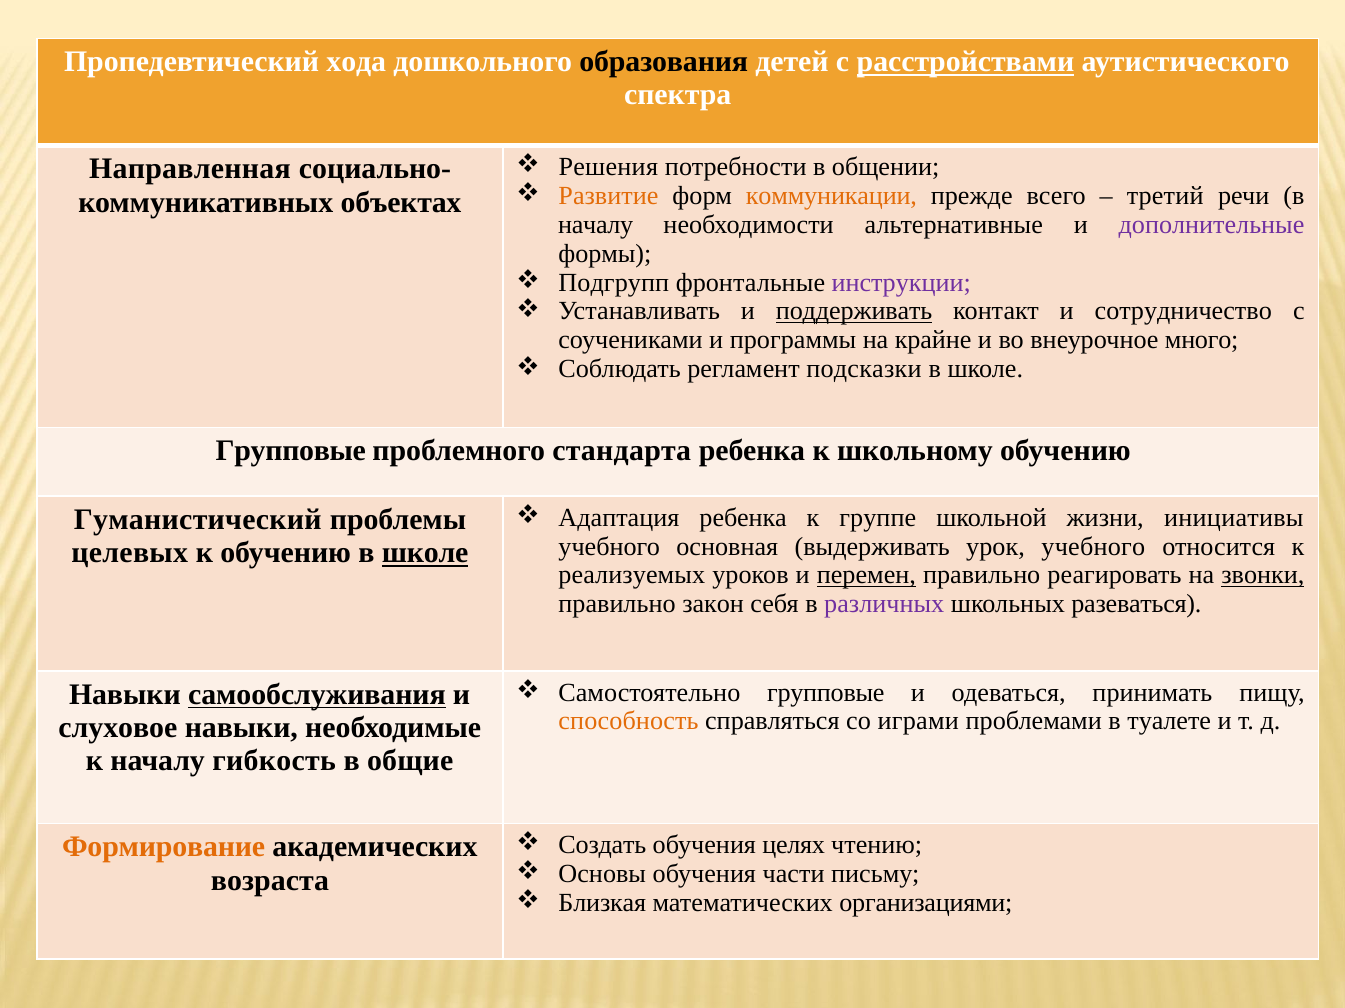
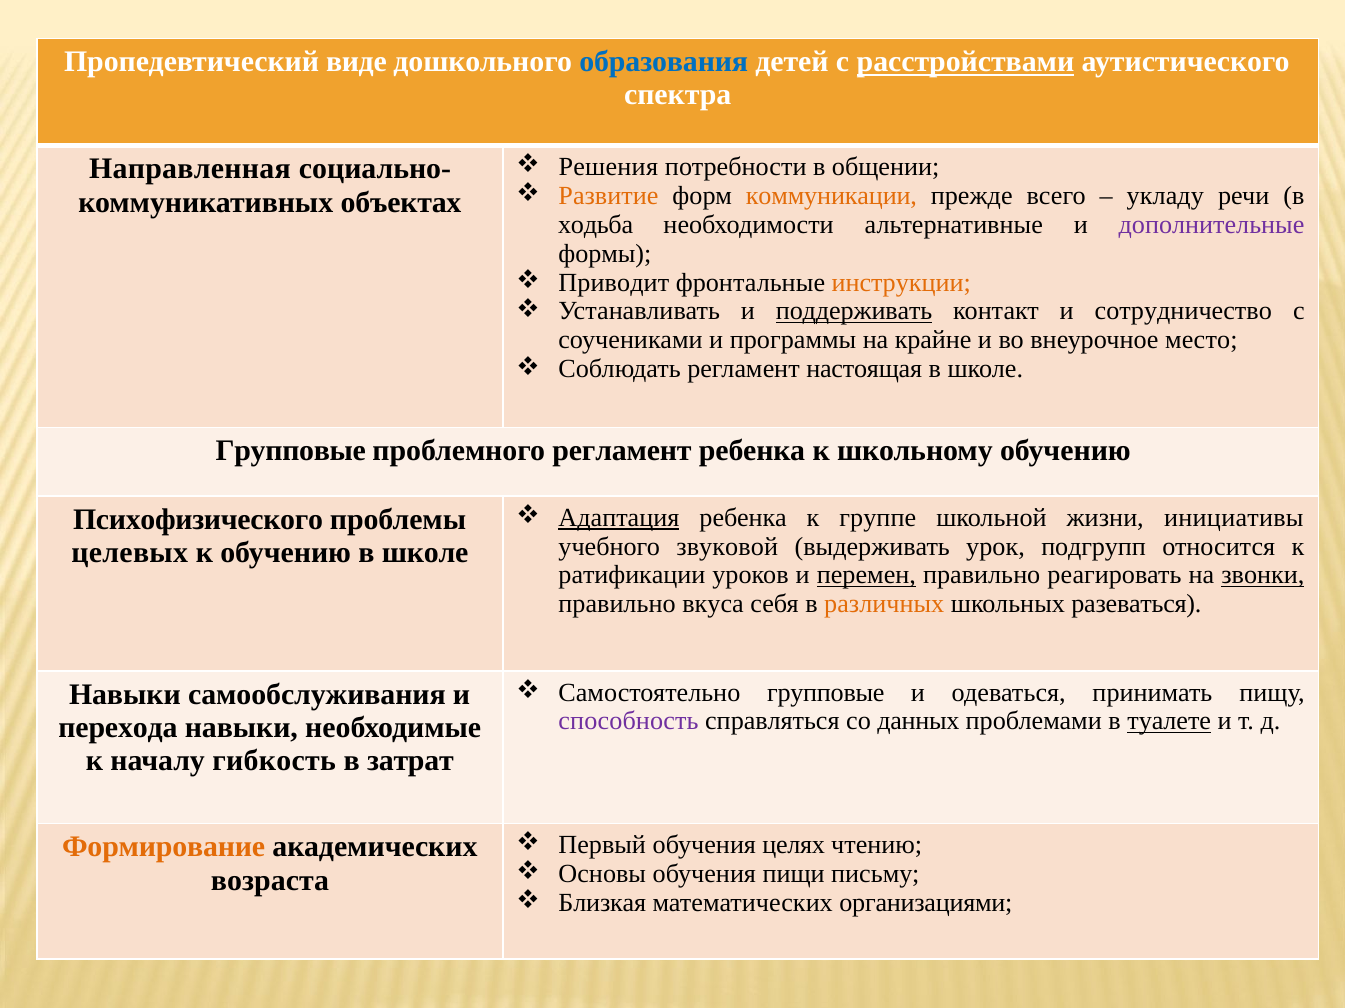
хода: хода -> виде (356, 62)
образования colour: black -> blue (664, 62)
третий: третий -> укладу (1165, 196)
началу: началу -> ходьба (596, 225)
Подгрупп: Подгрупп -> Приводит (614, 283)
инструкции colour: purple -> orange (901, 283)
много: много -> место (1201, 340)
подсказки: подсказки -> настоящая (864, 369)
проблемного стандарта: стандарта -> регламент (622, 451)
Адаптация underline: none -> present (619, 518)
Гуманистический: Гуманистический -> Психофизического (198, 520)
основная: основная -> звуковой (727, 547)
урок учебного: учебного -> подгрупп (1094, 547)
школе underline: present -> none (425, 553)
реализуемых: реализуемых -> ратификации (632, 576)
закон: закон -> вкуса (713, 605)
различных colour: purple -> orange (884, 605)
самообслуживания underline: present -> none (317, 695)
способность colour: orange -> purple (629, 722)
играми: играми -> данных (918, 722)
туалете underline: none -> present (1169, 722)
слуховое: слуховое -> перехода (118, 728)
общие: общие -> затрат (410, 762)
Создать: Создать -> Первый (602, 845)
части: части -> пищи (794, 874)
